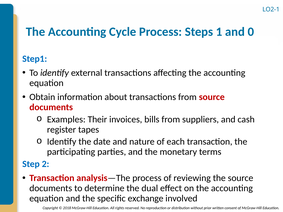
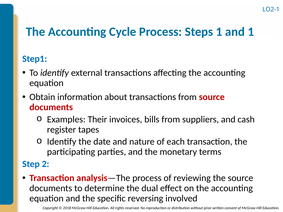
and 0: 0 -> 1 (251, 32)
exchange: exchange -> reversing (146, 199)
